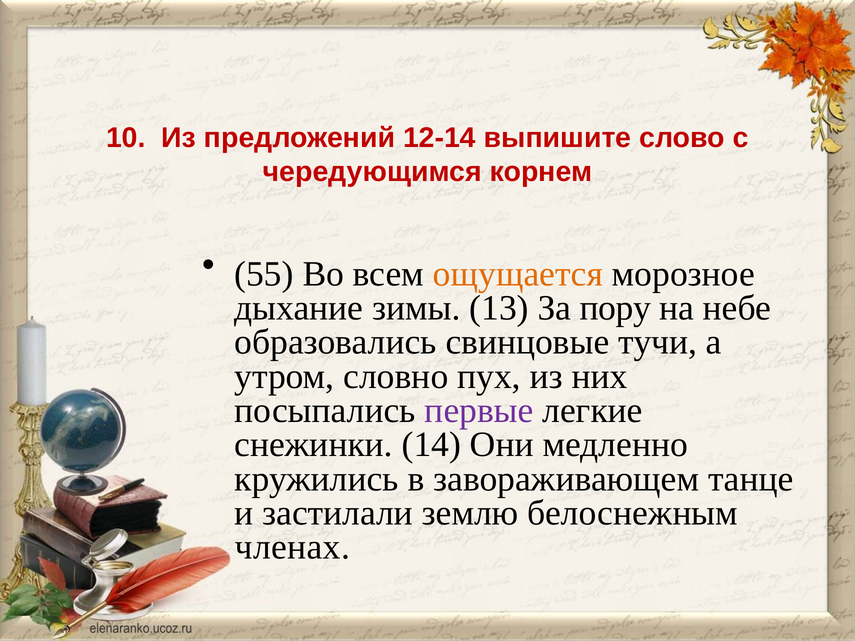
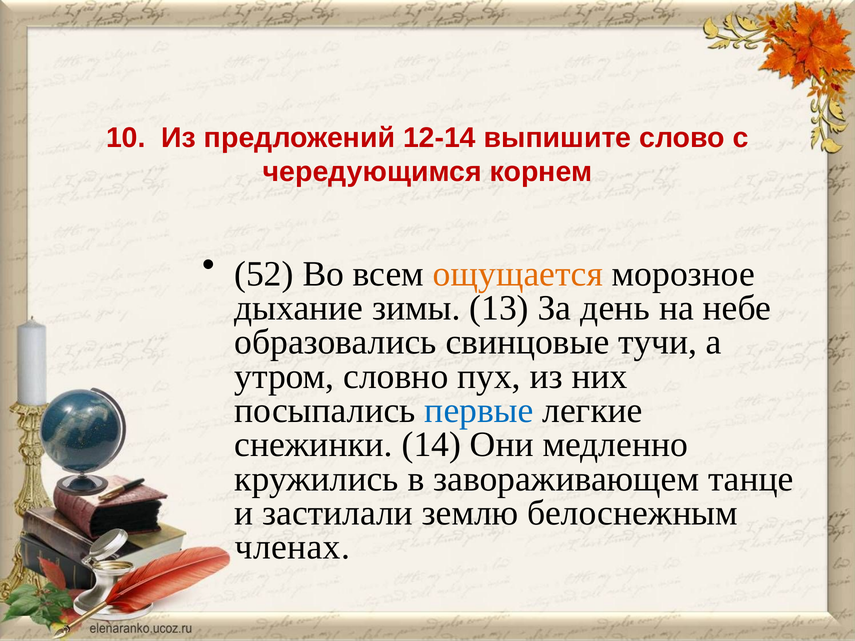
55: 55 -> 52 (264, 274)
пору: пору -> день (615, 308)
первые colour: purple -> blue (479, 411)
